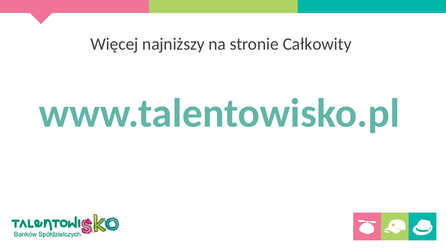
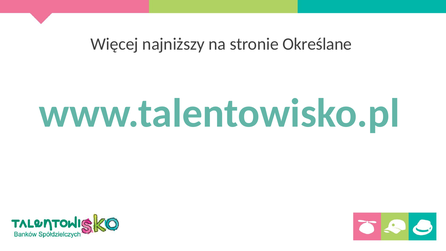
Całkowity: Całkowity -> Określane (317, 44)
